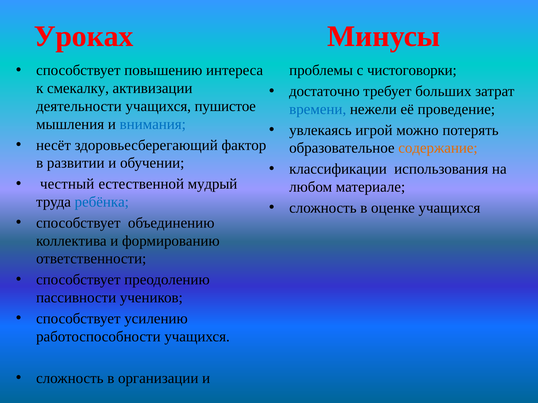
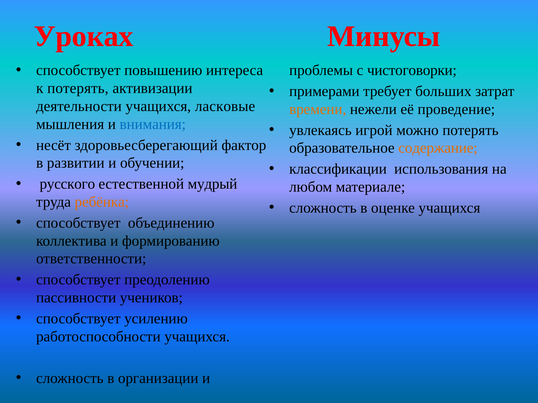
к смекалку: смекалку -> потерять (78, 88)
достаточно: достаточно -> примерами (324, 91)
пушистое: пушистое -> ласковые (225, 106)
времени colour: blue -> orange (318, 109)
честный: честный -> русского (67, 184)
ребёнка colour: blue -> orange (102, 202)
